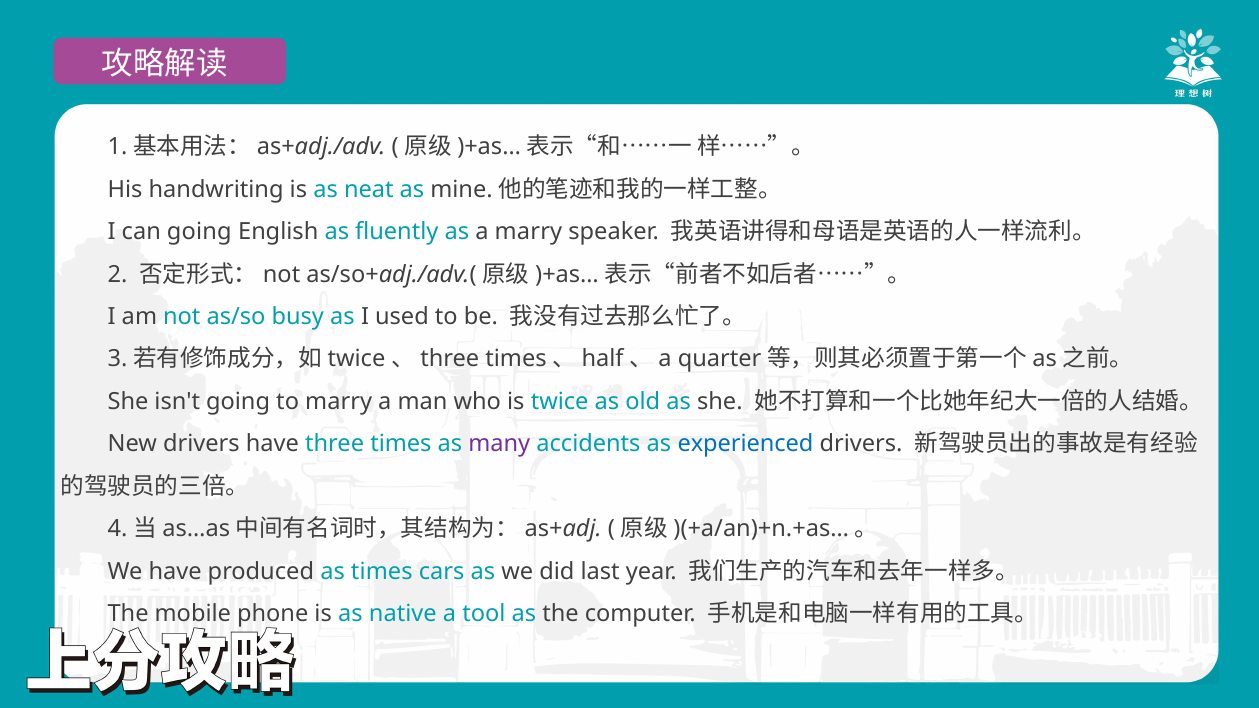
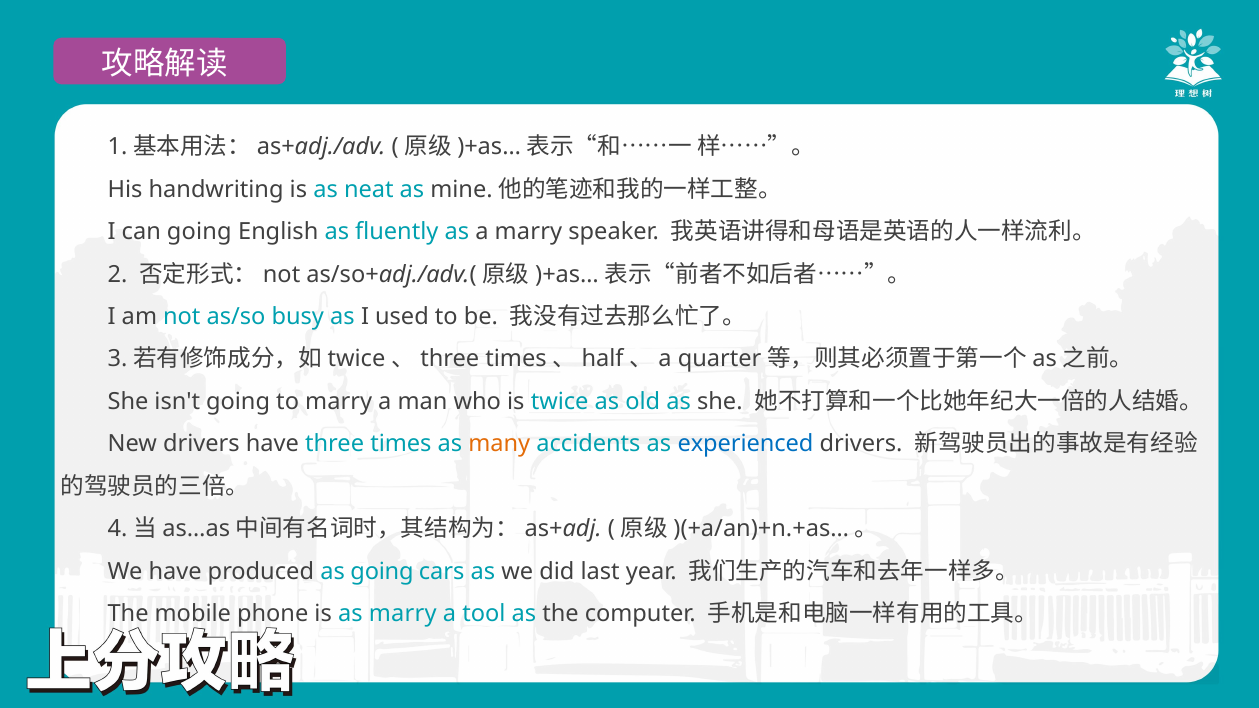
many colour: purple -> orange (499, 444)
as times: times -> going (382, 572)
as native: native -> marry (403, 614)
